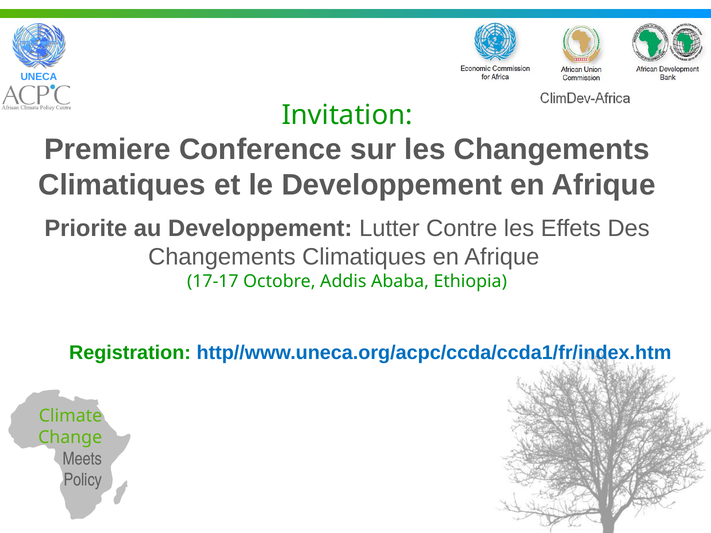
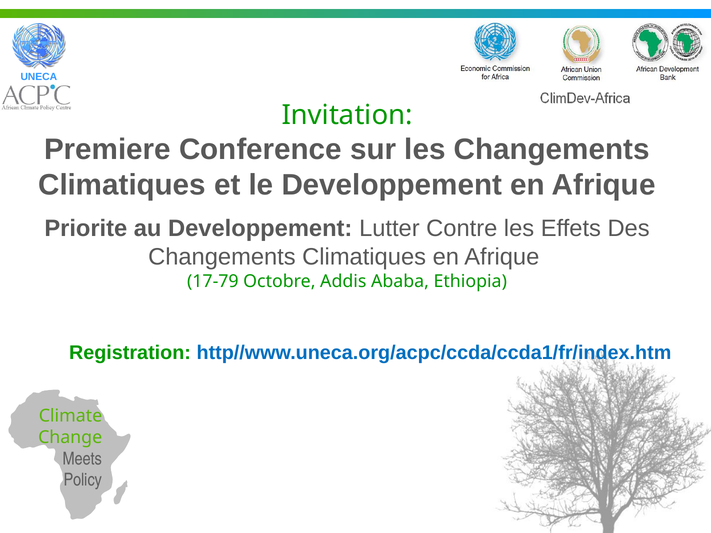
17-17: 17-17 -> 17-79 (213, 282)
